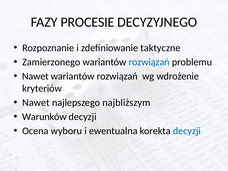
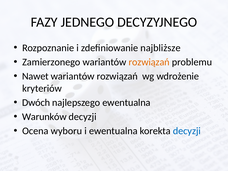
PROCESIE: PROCESIE -> JEDNEGO (87, 22)
taktyczne: taktyczne -> najbliższe (161, 48)
rozwiązań colour: blue -> orange (149, 62)
Nawet: Nawet -> Dwóch (36, 103)
najlepszego najbliższym: najbliższym -> ewentualna (126, 103)
